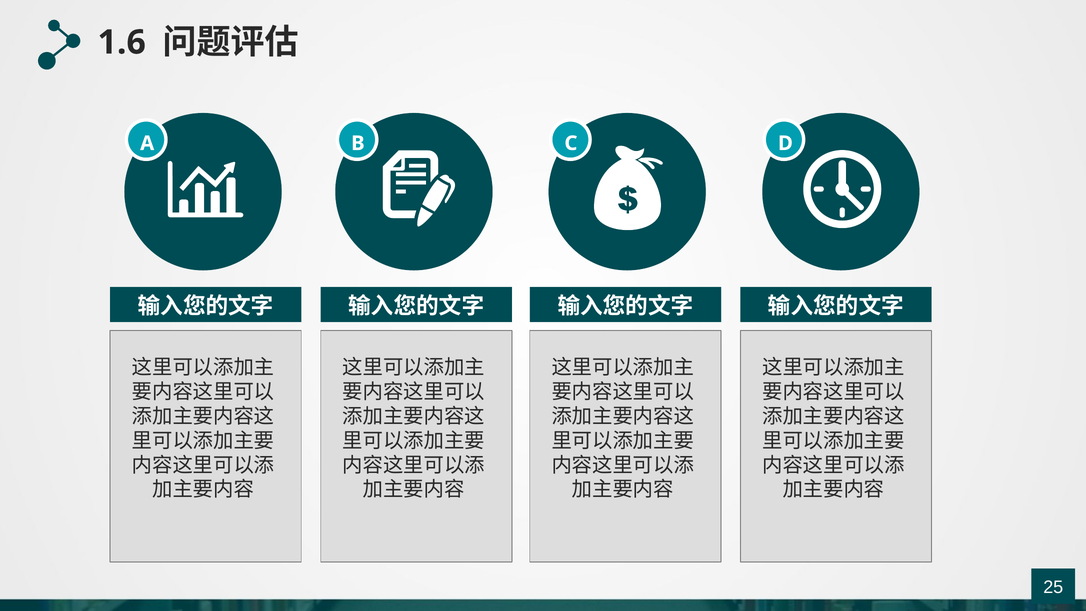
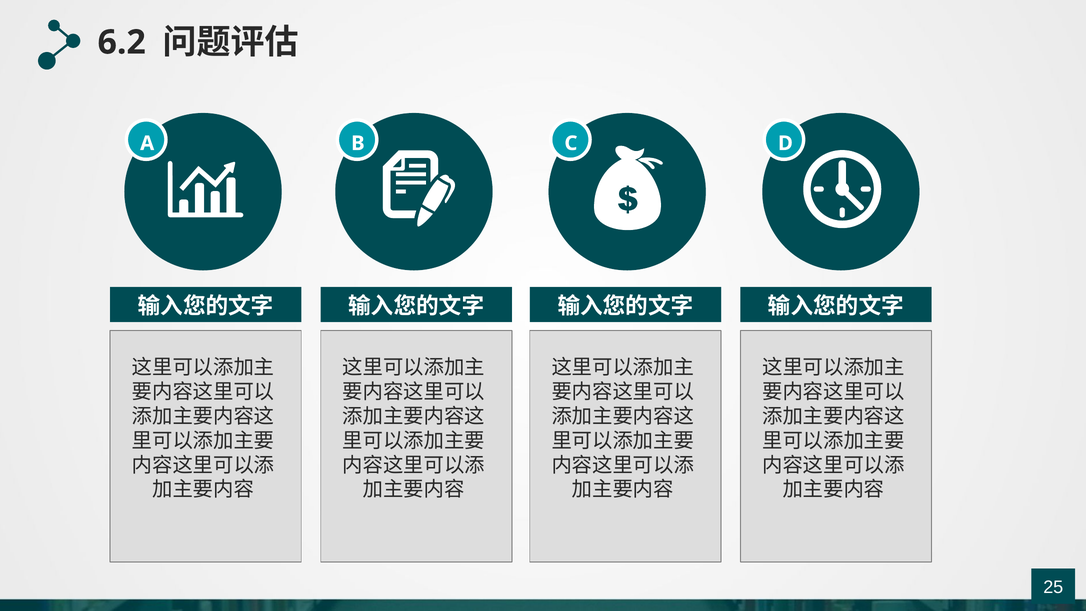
1.6: 1.6 -> 6.2 (122, 42)
